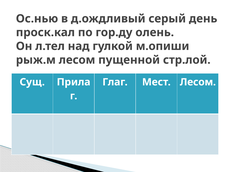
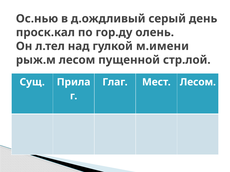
м.опиши: м.опиши -> м.имени (162, 46)
